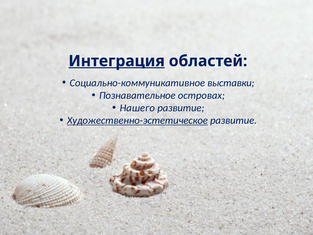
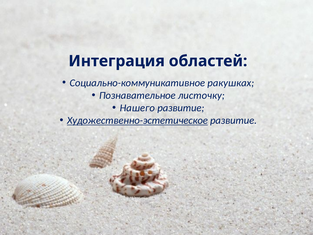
Интеграция underline: present -> none (117, 61)
выставки: выставки -> ракушках (231, 83)
островах: островах -> листочку (201, 95)
